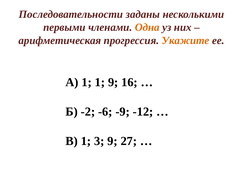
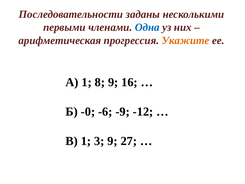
Одна colour: orange -> blue (147, 27)
1 1: 1 -> 8 (100, 82)
-2: -2 -> -0 (88, 112)
